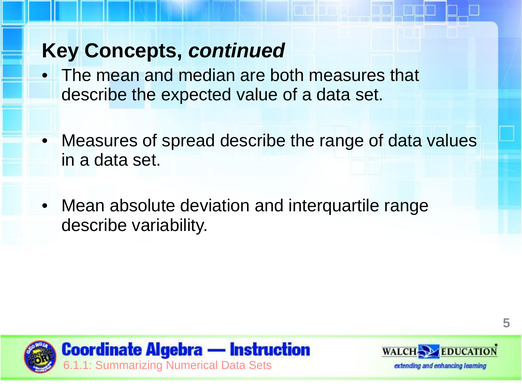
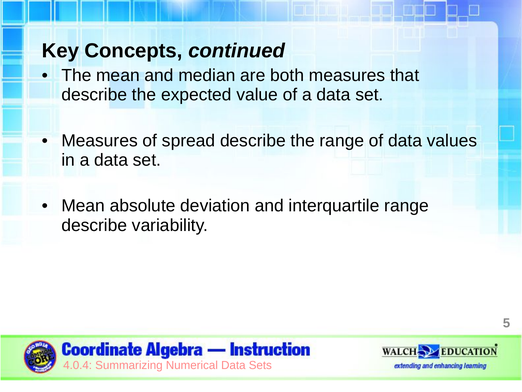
6.1.1: 6.1.1 -> 4.0.4 (78, 365)
